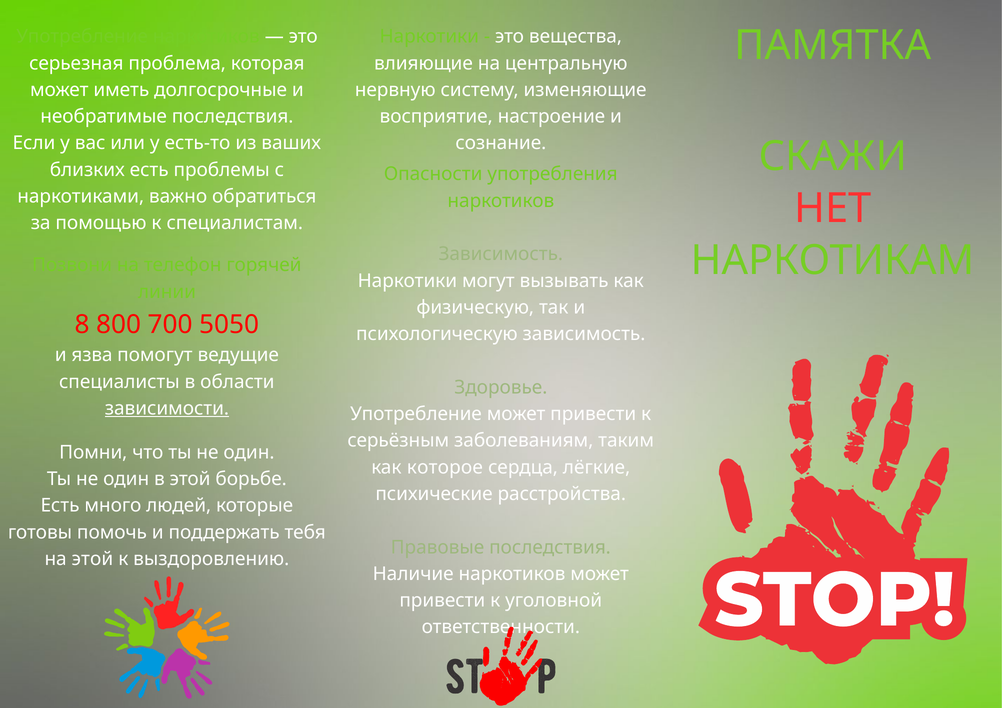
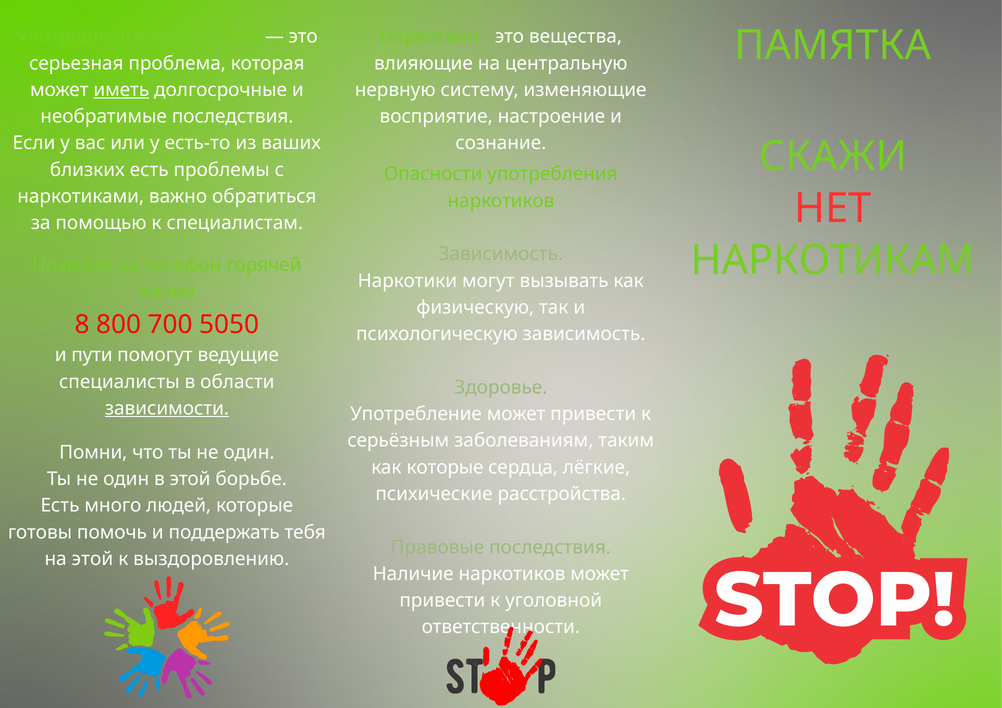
иметь underline: none -> present (121, 90)
язва: язва -> пути (92, 355)
как которое: которое -> которые (445, 467)
